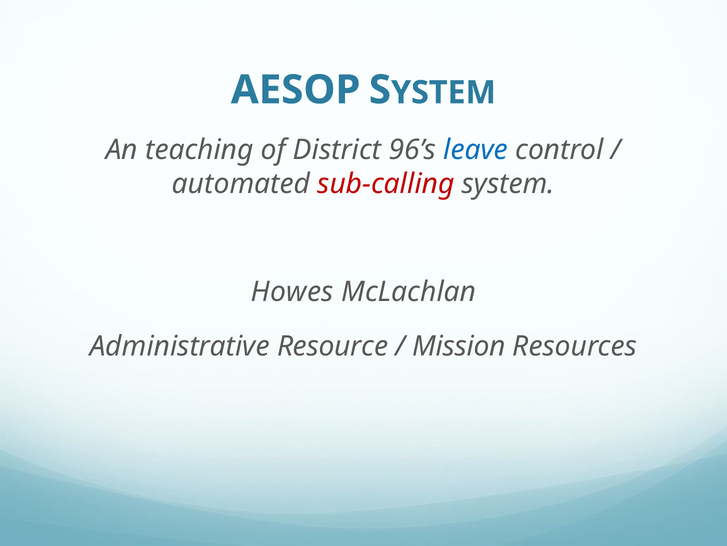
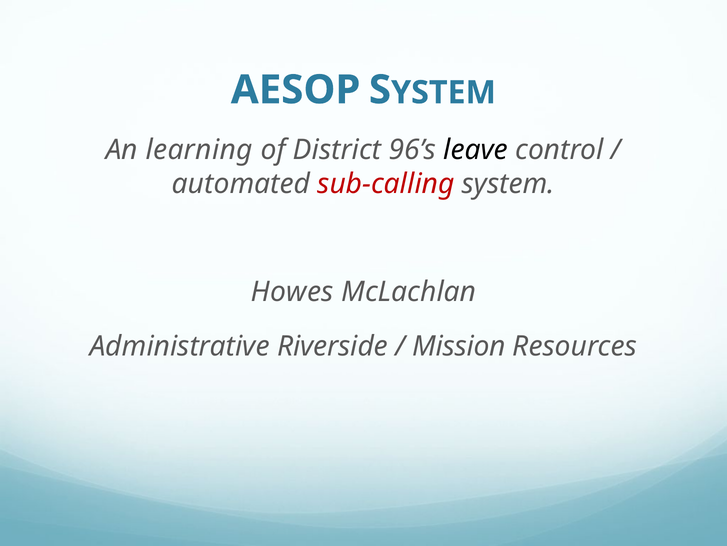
teaching: teaching -> learning (199, 150)
leave colour: blue -> black (476, 150)
Resource: Resource -> Riverside (332, 346)
